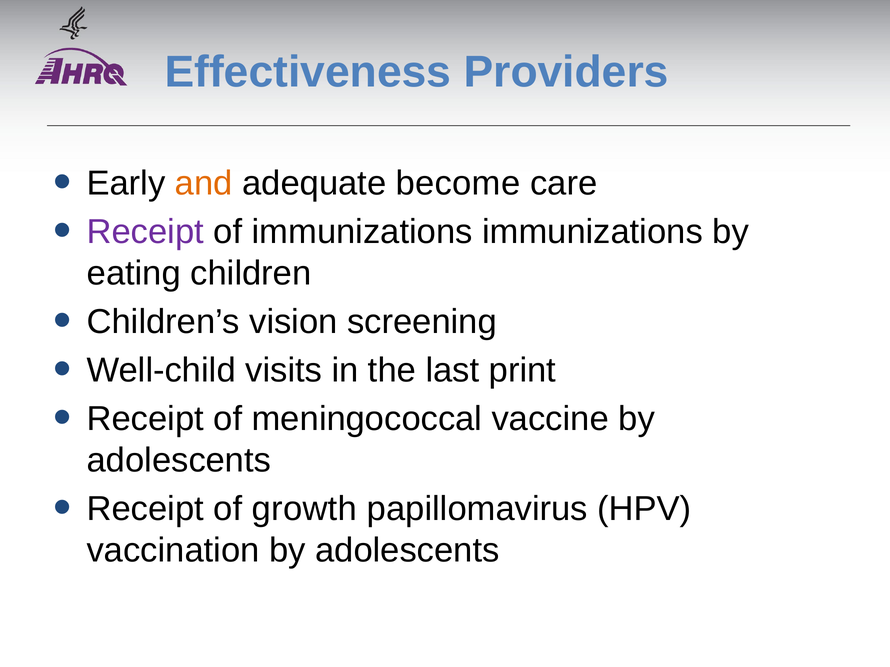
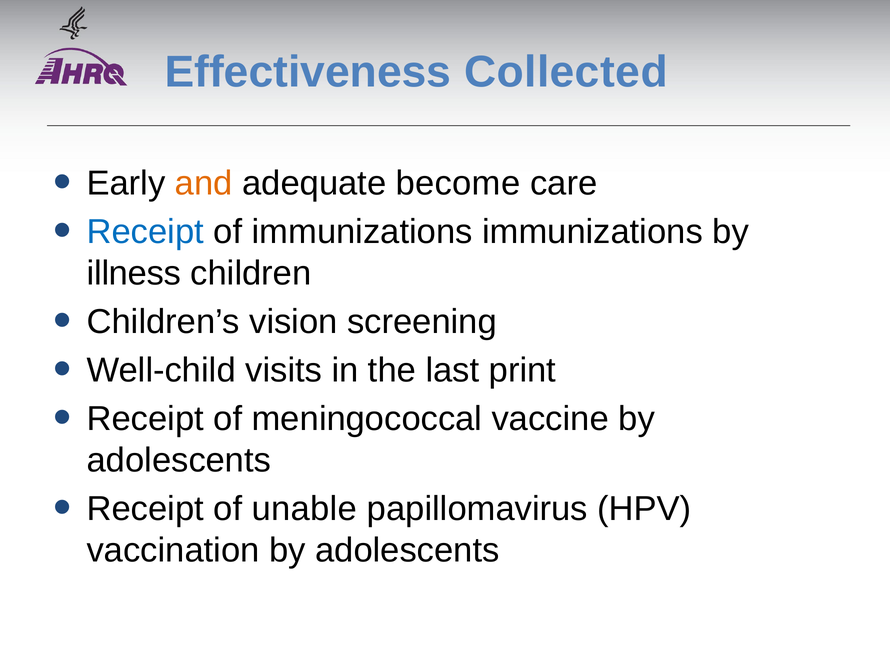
Providers: Providers -> Collected (566, 72)
Receipt colour: purple -> blue (145, 232)
eating: eating -> illness (134, 273)
growth: growth -> unable (304, 509)
